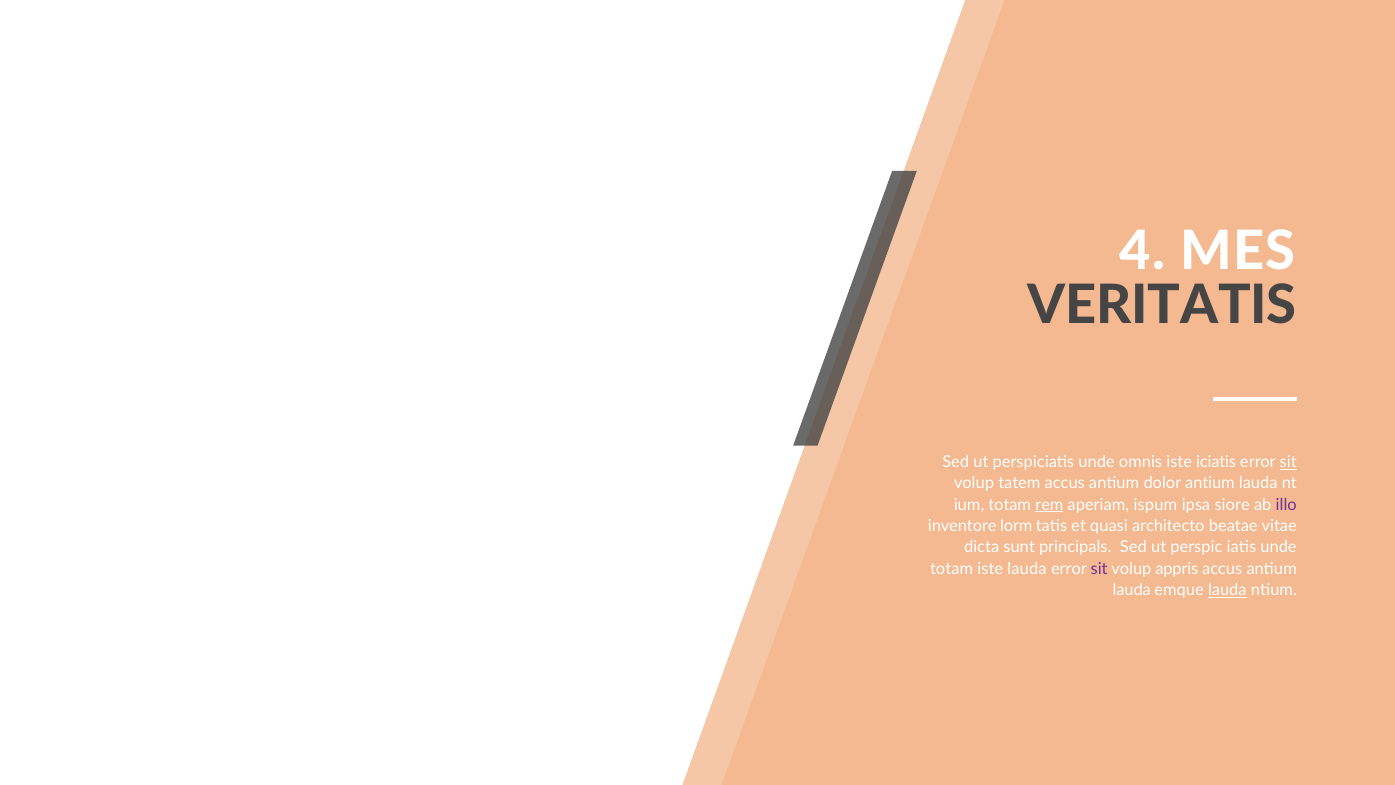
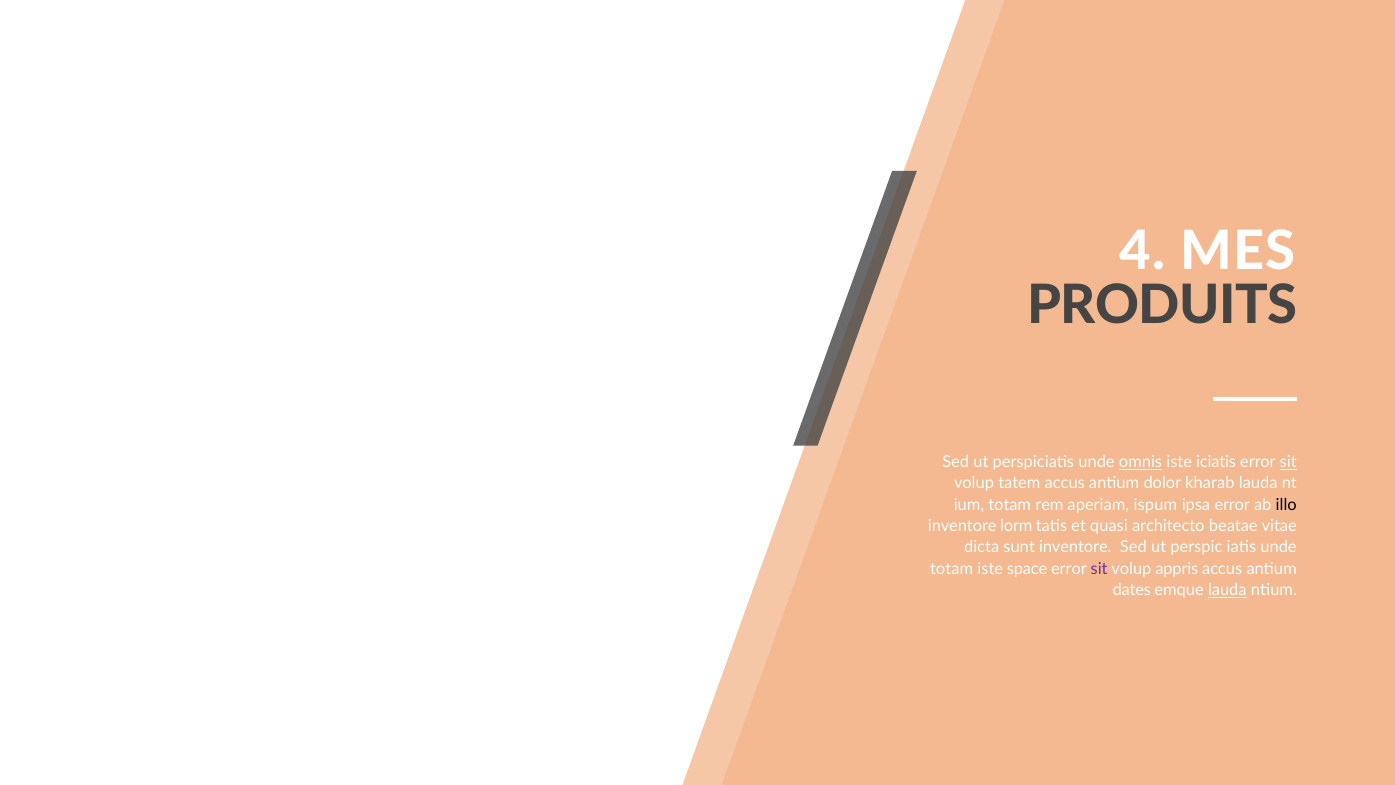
VERITATIS: VERITATIS -> PRODUITS (1162, 306)
omnis underline: none -> present (1141, 462)
dolor antium: antium -> kharab (1210, 483)
rem underline: present -> none (1049, 505)
ipsa siore: siore -> error (1232, 505)
illo colour: purple -> black (1286, 505)
sunt principals: principals -> inventore (1075, 547)
iste lauda: lauda -> space (1027, 568)
lauda: lauda -> dates (1132, 590)
